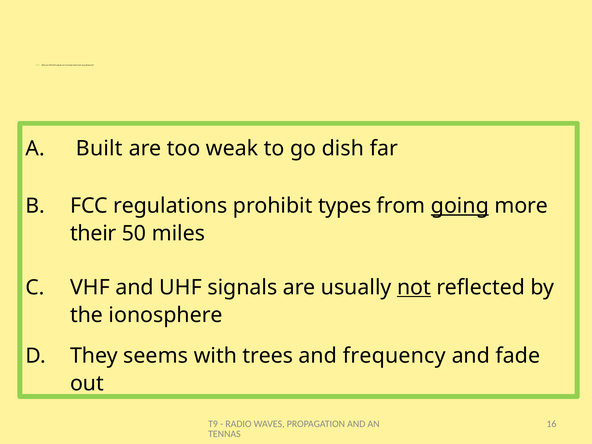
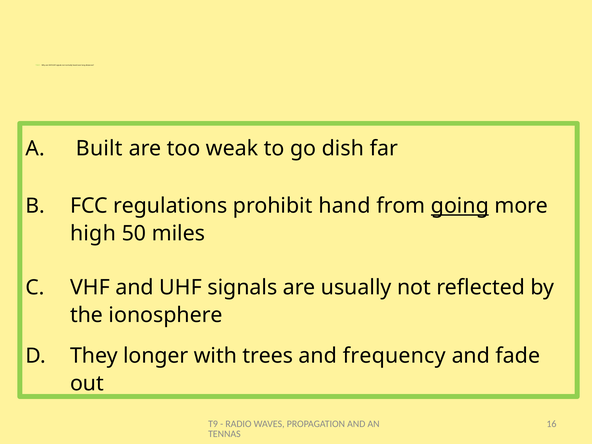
types: types -> hand (344, 206)
their: their -> high (93, 234)
not underline: present -> none (414, 287)
seems: seems -> longer (156, 356)
